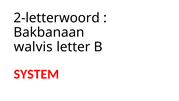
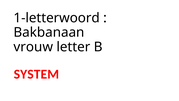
2-letterwoord: 2-letterwoord -> 1-letterwoord (57, 18)
walvis: walvis -> vrouw (33, 47)
